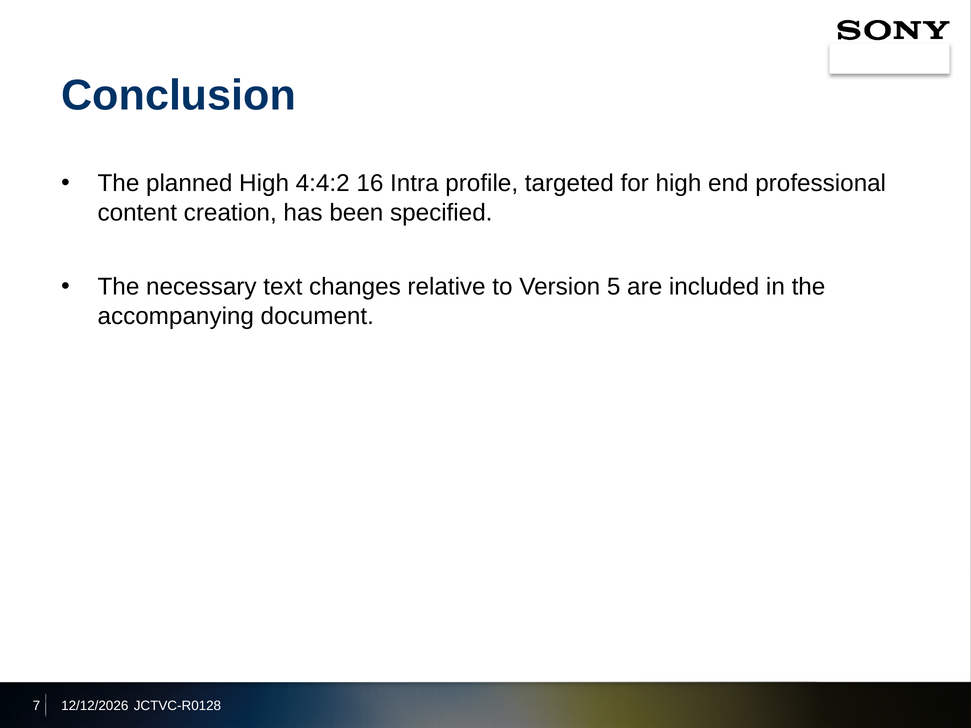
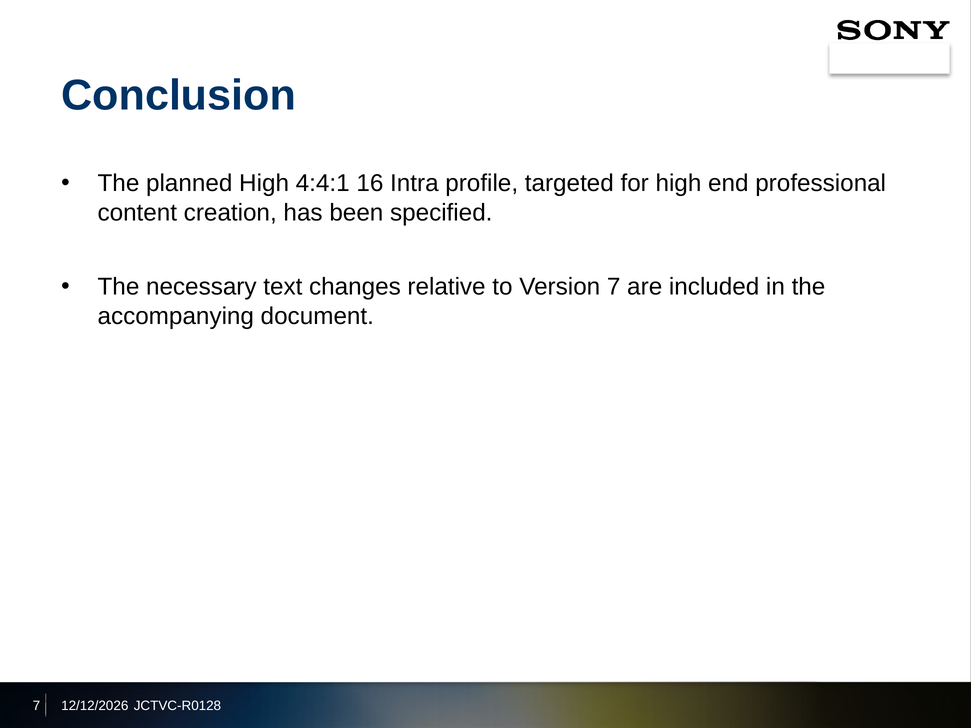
4:4:2: 4:4:2 -> 4:4:1 (323, 183)
Version 5: 5 -> 7 (614, 287)
